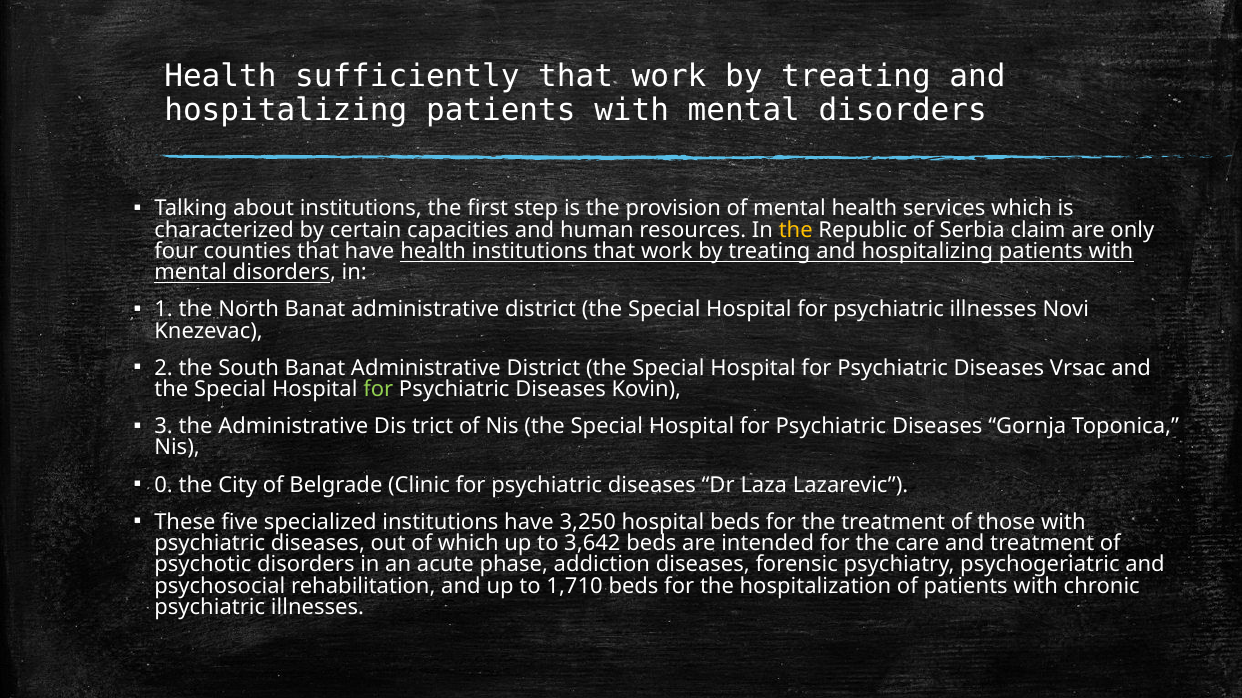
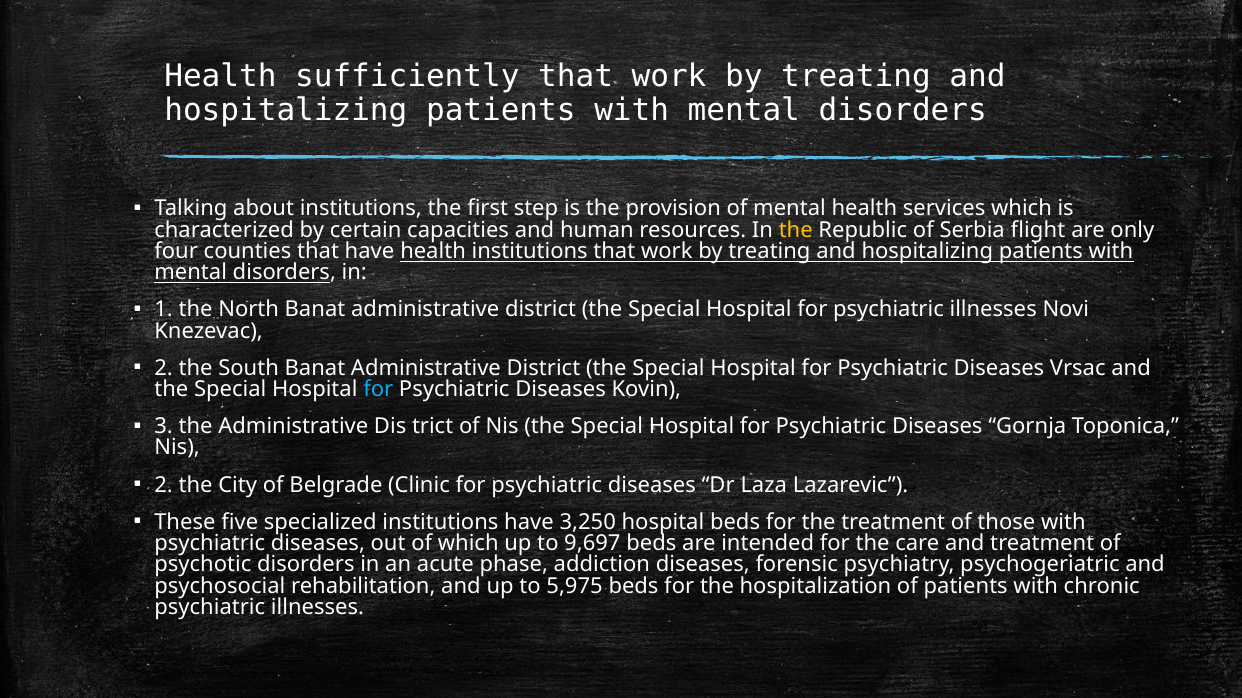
claim: claim -> flight (1038, 230)
for colour: light green -> light blue (378, 390)
0: 0 -> 2 (164, 485)
3,642: 3,642 -> 9,697 (592, 544)
1,710: 1,710 -> 5,975 (575, 586)
